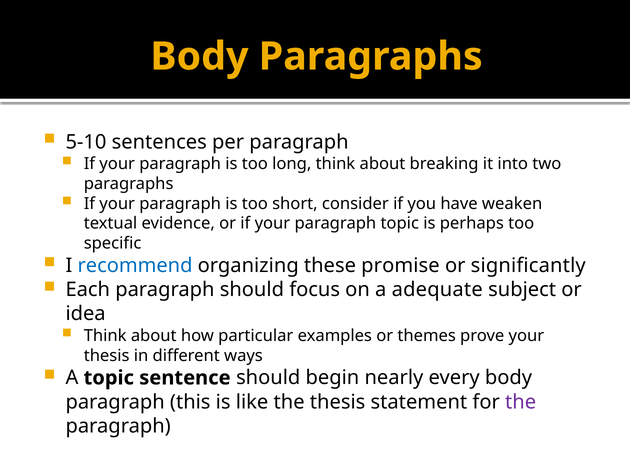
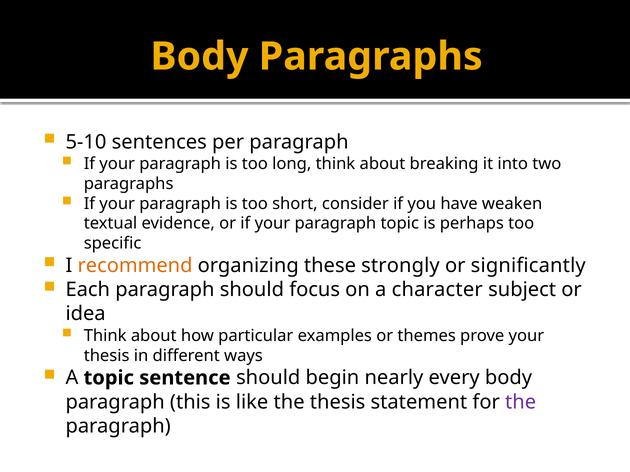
recommend colour: blue -> orange (135, 266)
promise: promise -> strongly (400, 266)
adequate: adequate -> character (437, 290)
